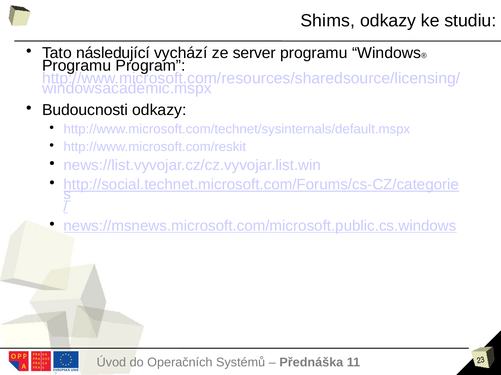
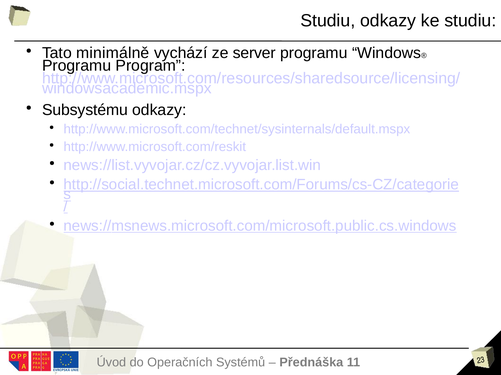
Shims: Shims -> Studiu (328, 21)
následující: následující -> minimálně (113, 53)
Budoucnosti: Budoucnosti -> Subsystému (85, 110)
